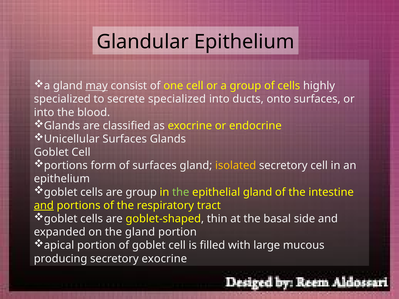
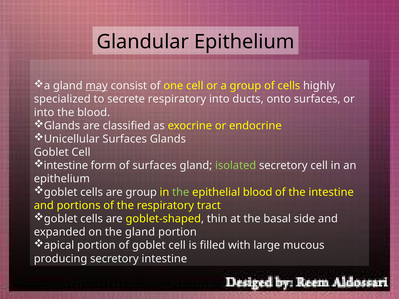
secrete specialized: specialized -> respiratory (177, 99)
portions: portions -> intestine (66, 166)
isolated colour: yellow -> light green (236, 166)
epithelial gland: gland -> blood (258, 192)
and underline: present -> none (44, 206)
secretory exocrine: exocrine -> intestine (164, 259)
